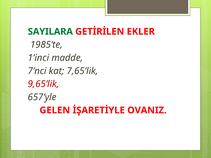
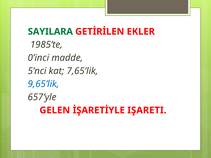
1’inci: 1’inci -> 0’inci (38, 58)
7’nci: 7’nci -> 5’nci (37, 71)
9,65’lik colour: red -> blue (43, 84)
OVANIZ: OVANIZ -> IŞARETI (147, 110)
